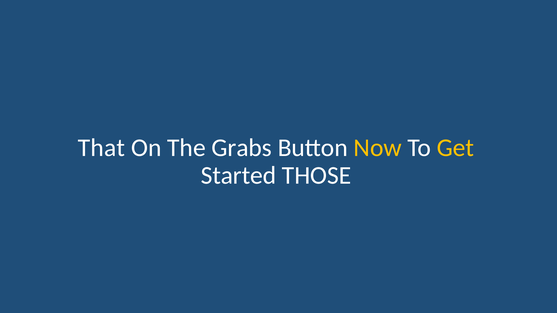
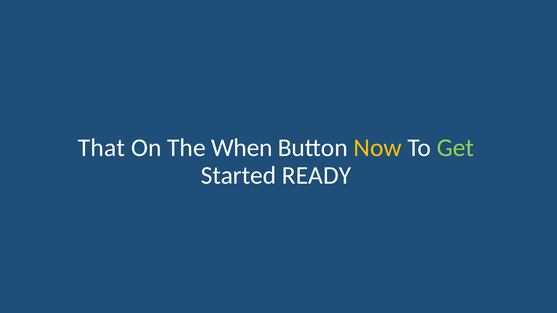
Grabs: Grabs -> When (242, 148)
Get colour: yellow -> light green (455, 148)
THOSE: THOSE -> READY (317, 176)
